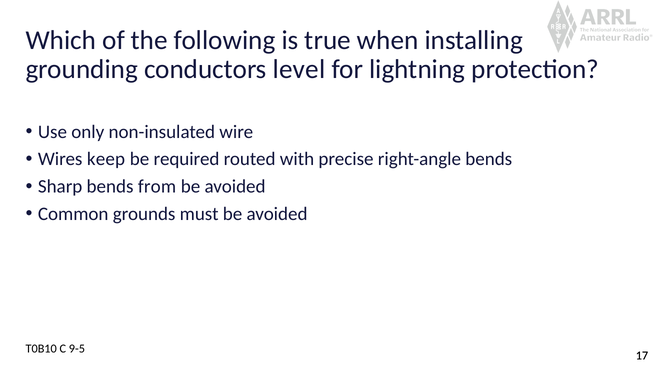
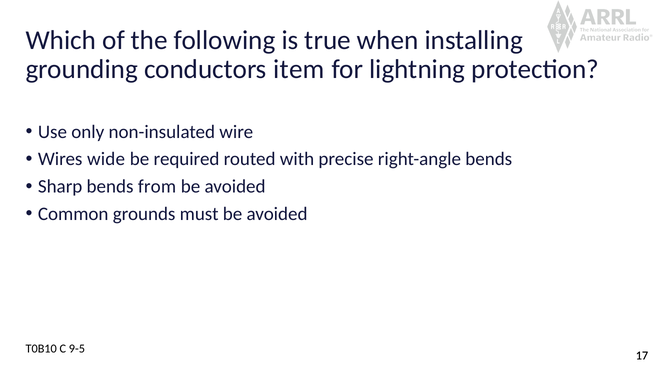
level: level -> item (299, 70)
keep: keep -> wide (106, 159)
